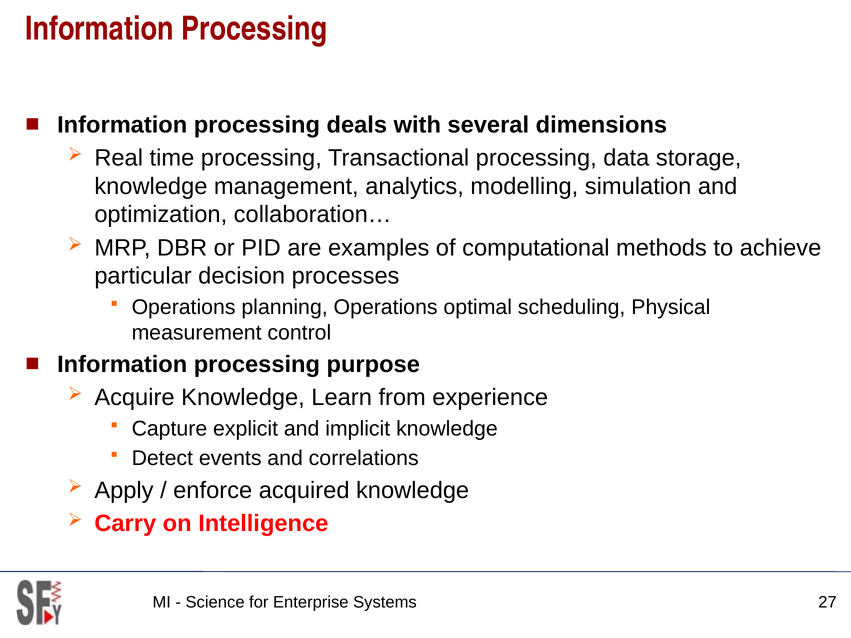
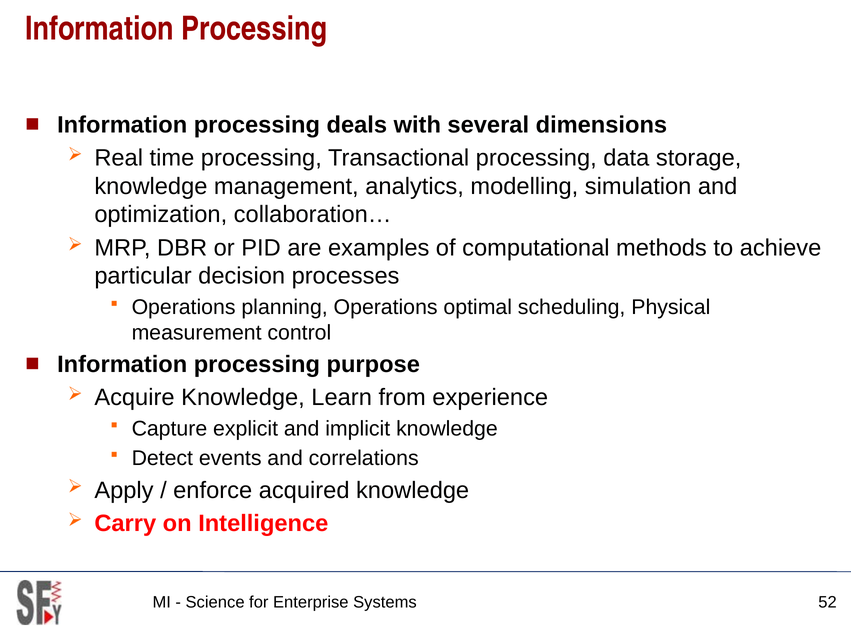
27: 27 -> 52 (828, 602)
